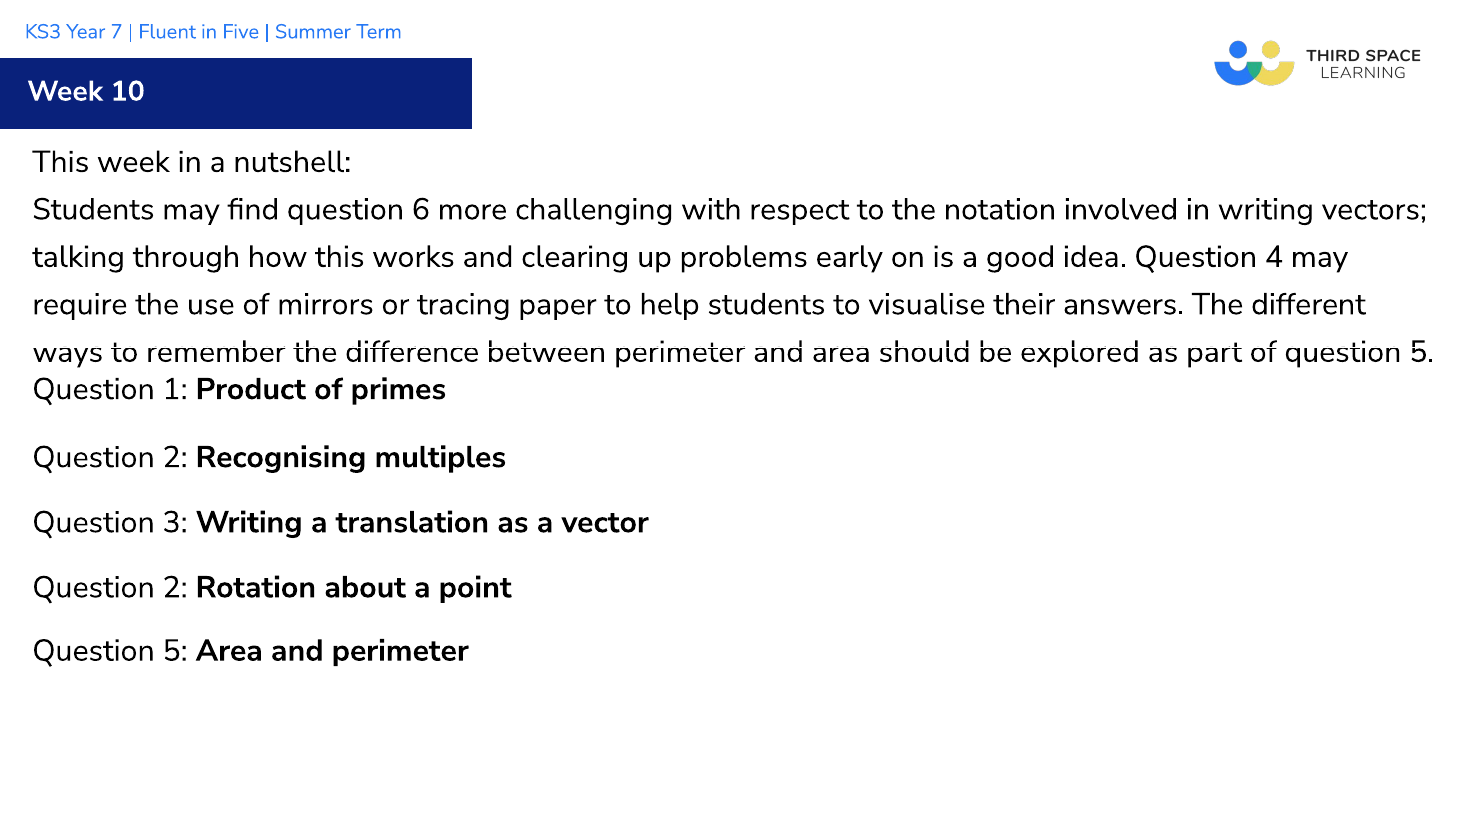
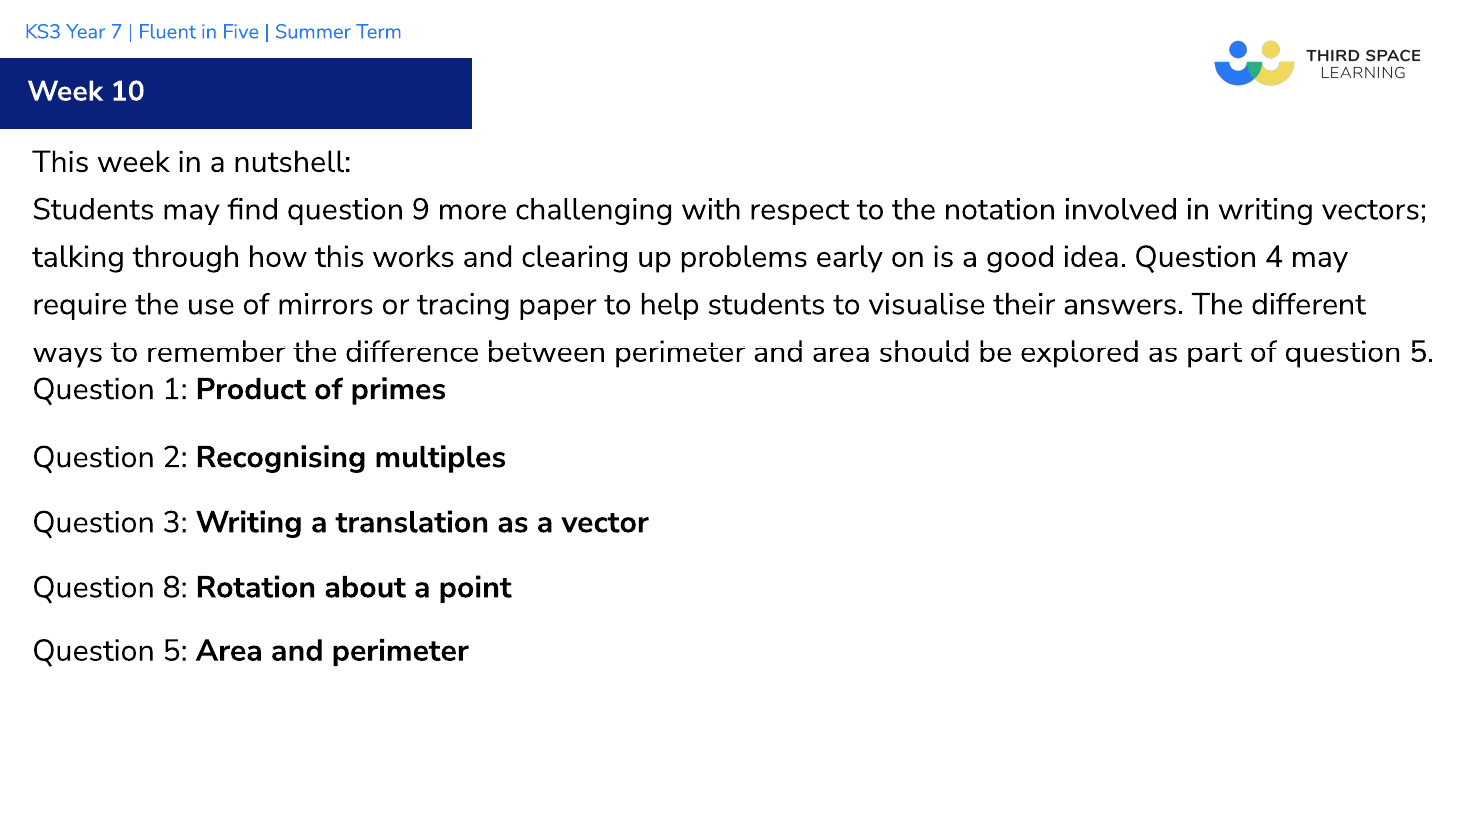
6: 6 -> 9 (421, 209)
2: 2 -> 8 (175, 587)
